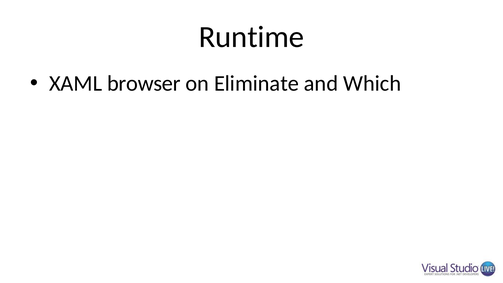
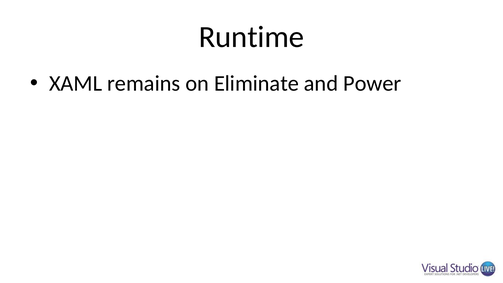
browser: browser -> remains (144, 84)
Which: Which -> Power (372, 84)
